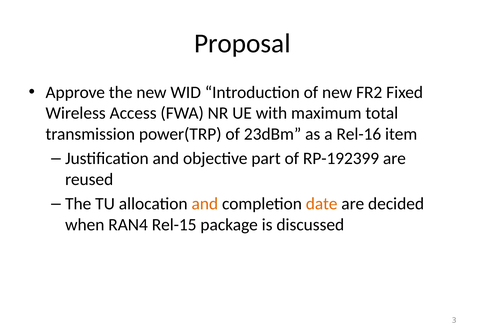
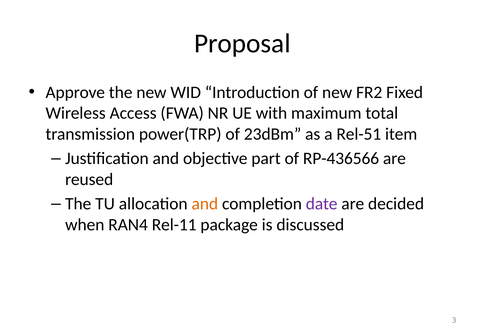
Rel-16: Rel-16 -> Rel-51 (359, 134)
RP-192399: RP-192399 -> RP-436566 (341, 158)
date colour: orange -> purple (322, 204)
Rel-15: Rel-15 -> Rel-11 (174, 225)
